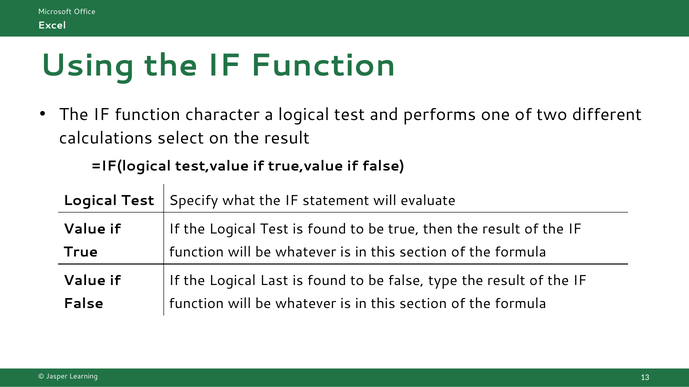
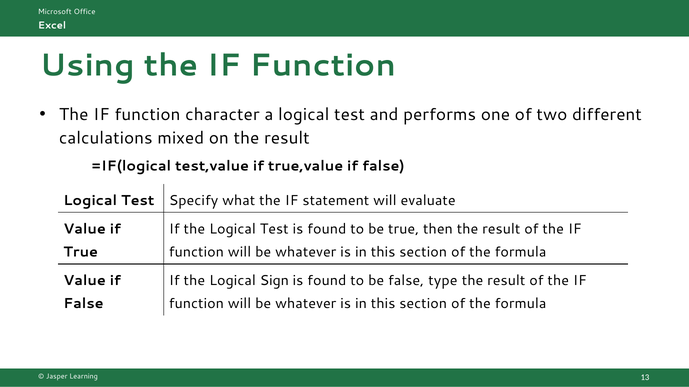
select: select -> mixed (181, 138)
Last: Last -> Sign (274, 281)
